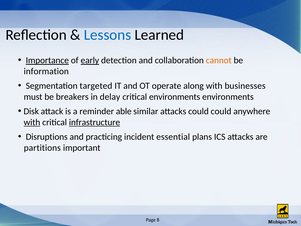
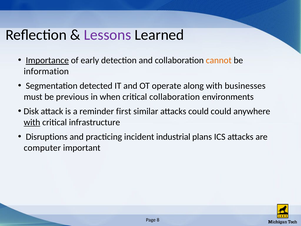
Lessons colour: blue -> purple (107, 35)
early underline: present -> none (90, 60)
targeted: targeted -> detected (96, 86)
breakers: breakers -> previous (72, 97)
delay: delay -> when (110, 97)
critical environments: environments -> collaboration (175, 97)
able: able -> first (124, 111)
infrastructure underline: present -> none (95, 122)
essential: essential -> industrial (173, 137)
partitions: partitions -> computer (42, 148)
